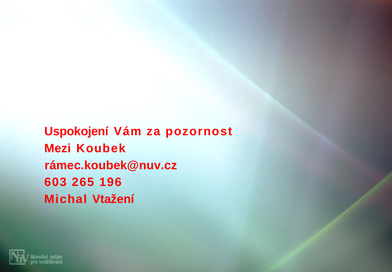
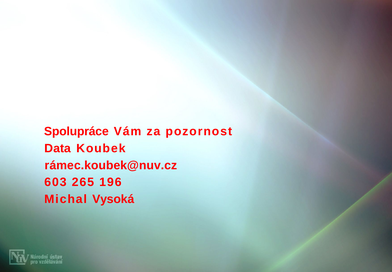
Uspokojení: Uspokojení -> Spolupráce (77, 131)
Mezi: Mezi -> Data (58, 148)
Vtažení: Vtažení -> Vysoká (113, 199)
